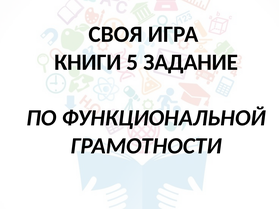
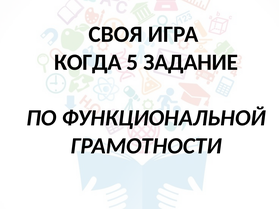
КНИГИ: КНИГИ -> КОГДА (88, 62)
